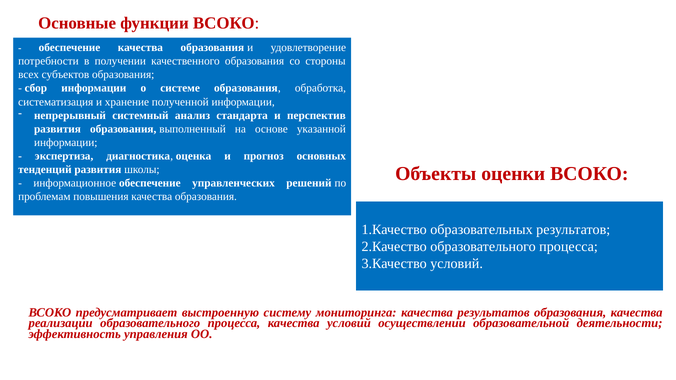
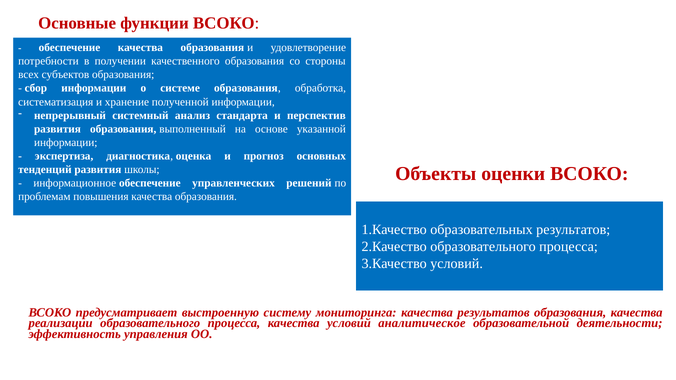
осуществлении: осуществлении -> аналитическое (422, 324)
